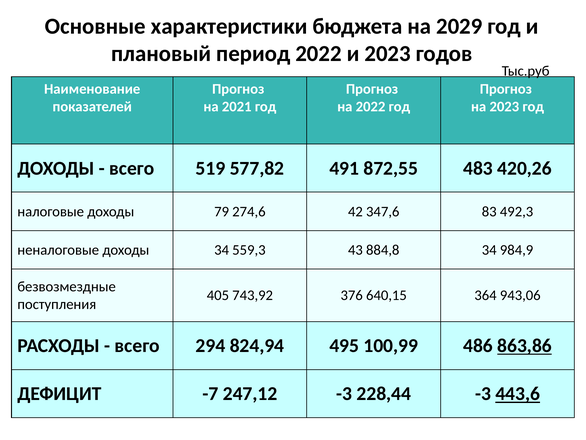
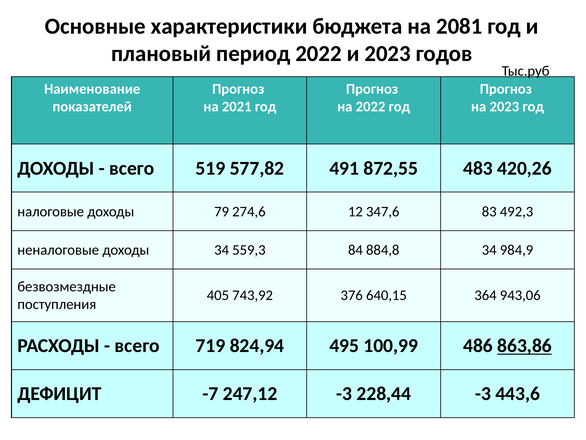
2029: 2029 -> 2081 (459, 26)
42: 42 -> 12 (355, 211)
43: 43 -> 84 (355, 250)
294: 294 -> 719 (210, 345)
443,6 underline: present -> none (518, 393)
